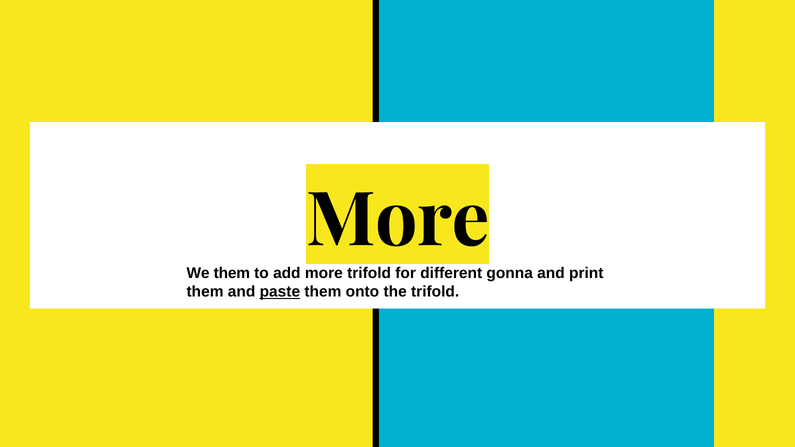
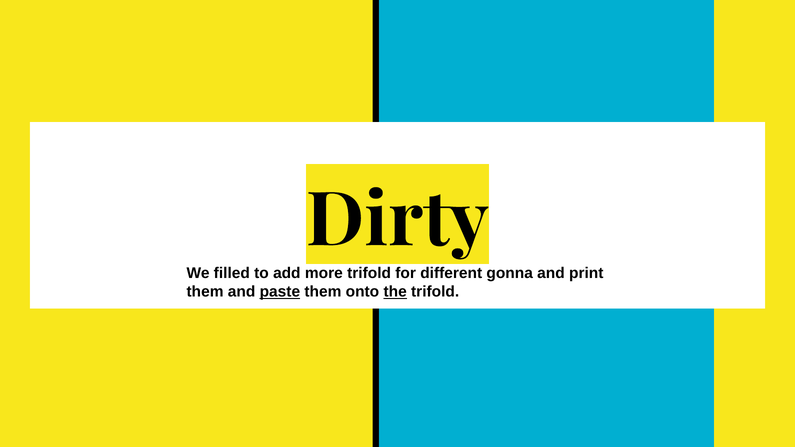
More: More -> Dirty (397, 221)
We them: them -> filled (232, 273)
the underline: none -> present (395, 292)
